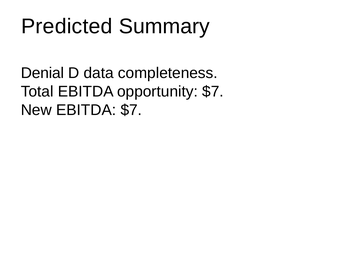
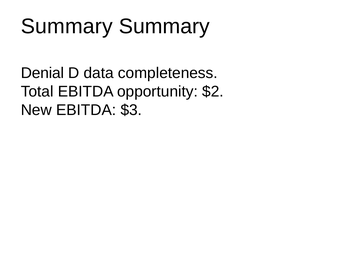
Predicted: Predicted -> Summary (67, 26)
opportunity $7: $7 -> $2 (213, 92)
EBITDA $7: $7 -> $3 (131, 110)
